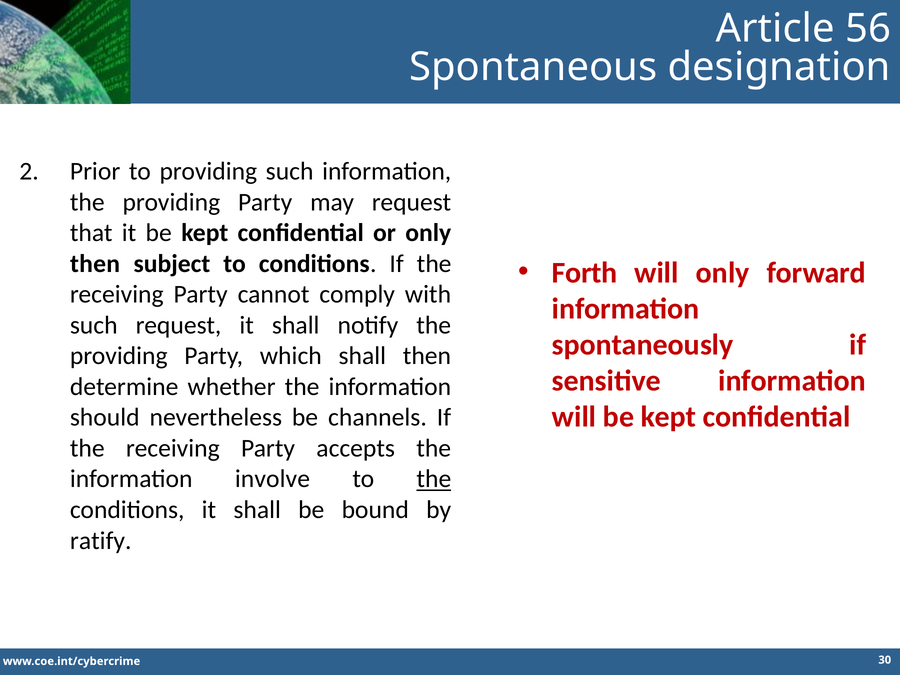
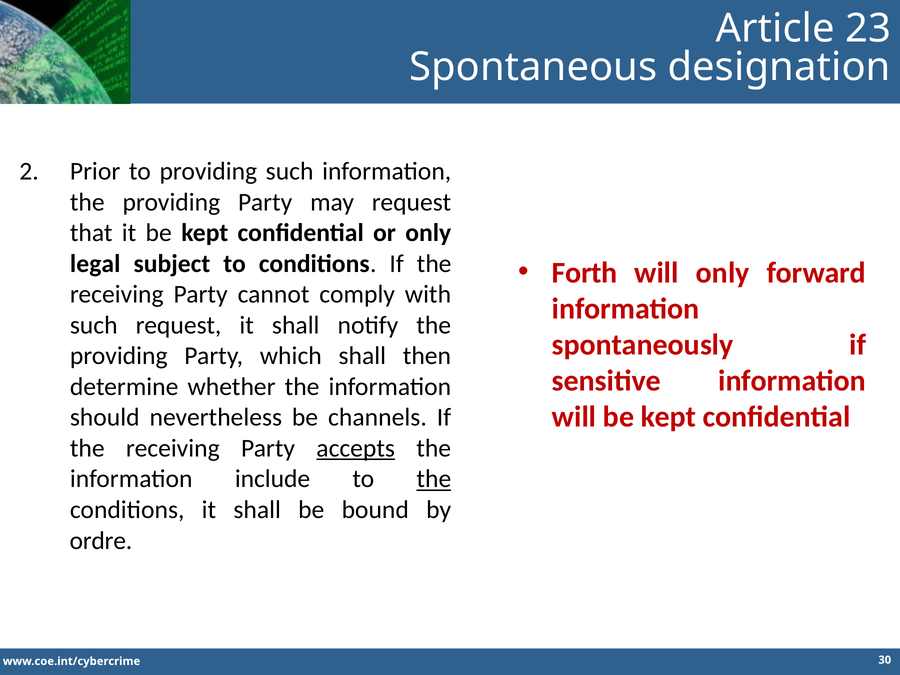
56: 56 -> 23 (868, 29)
then: then -> legal (95, 264)
accepts underline: none -> present (356, 448)
involve: involve -> include (273, 479)
ratify: ratify -> ordre (101, 541)
